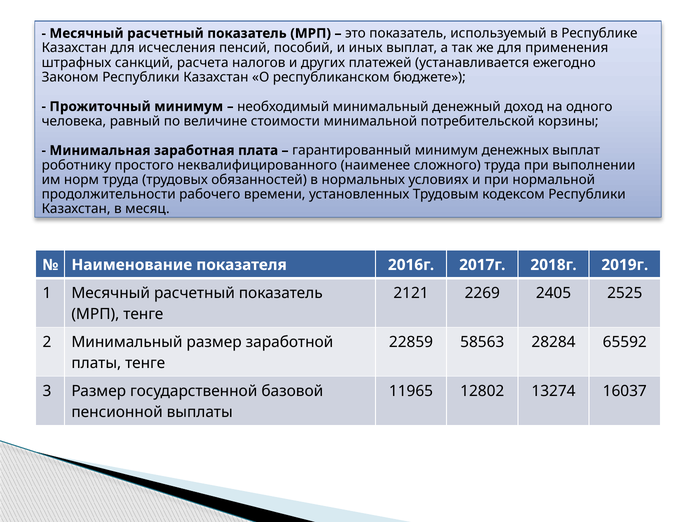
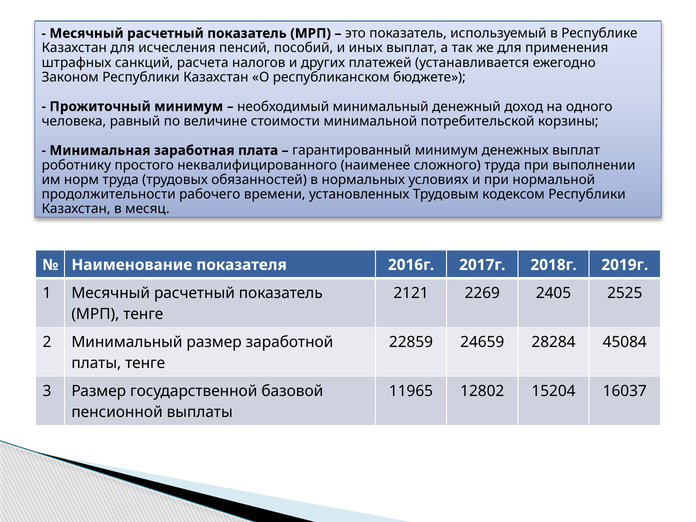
58563: 58563 -> 24659 (482, 342)
65592: 65592 -> 45084 (625, 342)
13274: 13274 -> 15204 (554, 391)
